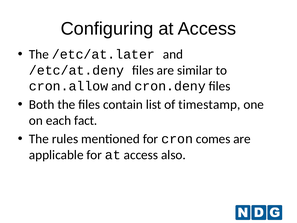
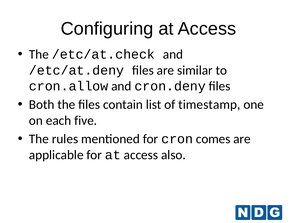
/etc/at.later: /etc/at.later -> /etc/at.check (103, 54)
fact: fact -> five (86, 120)
